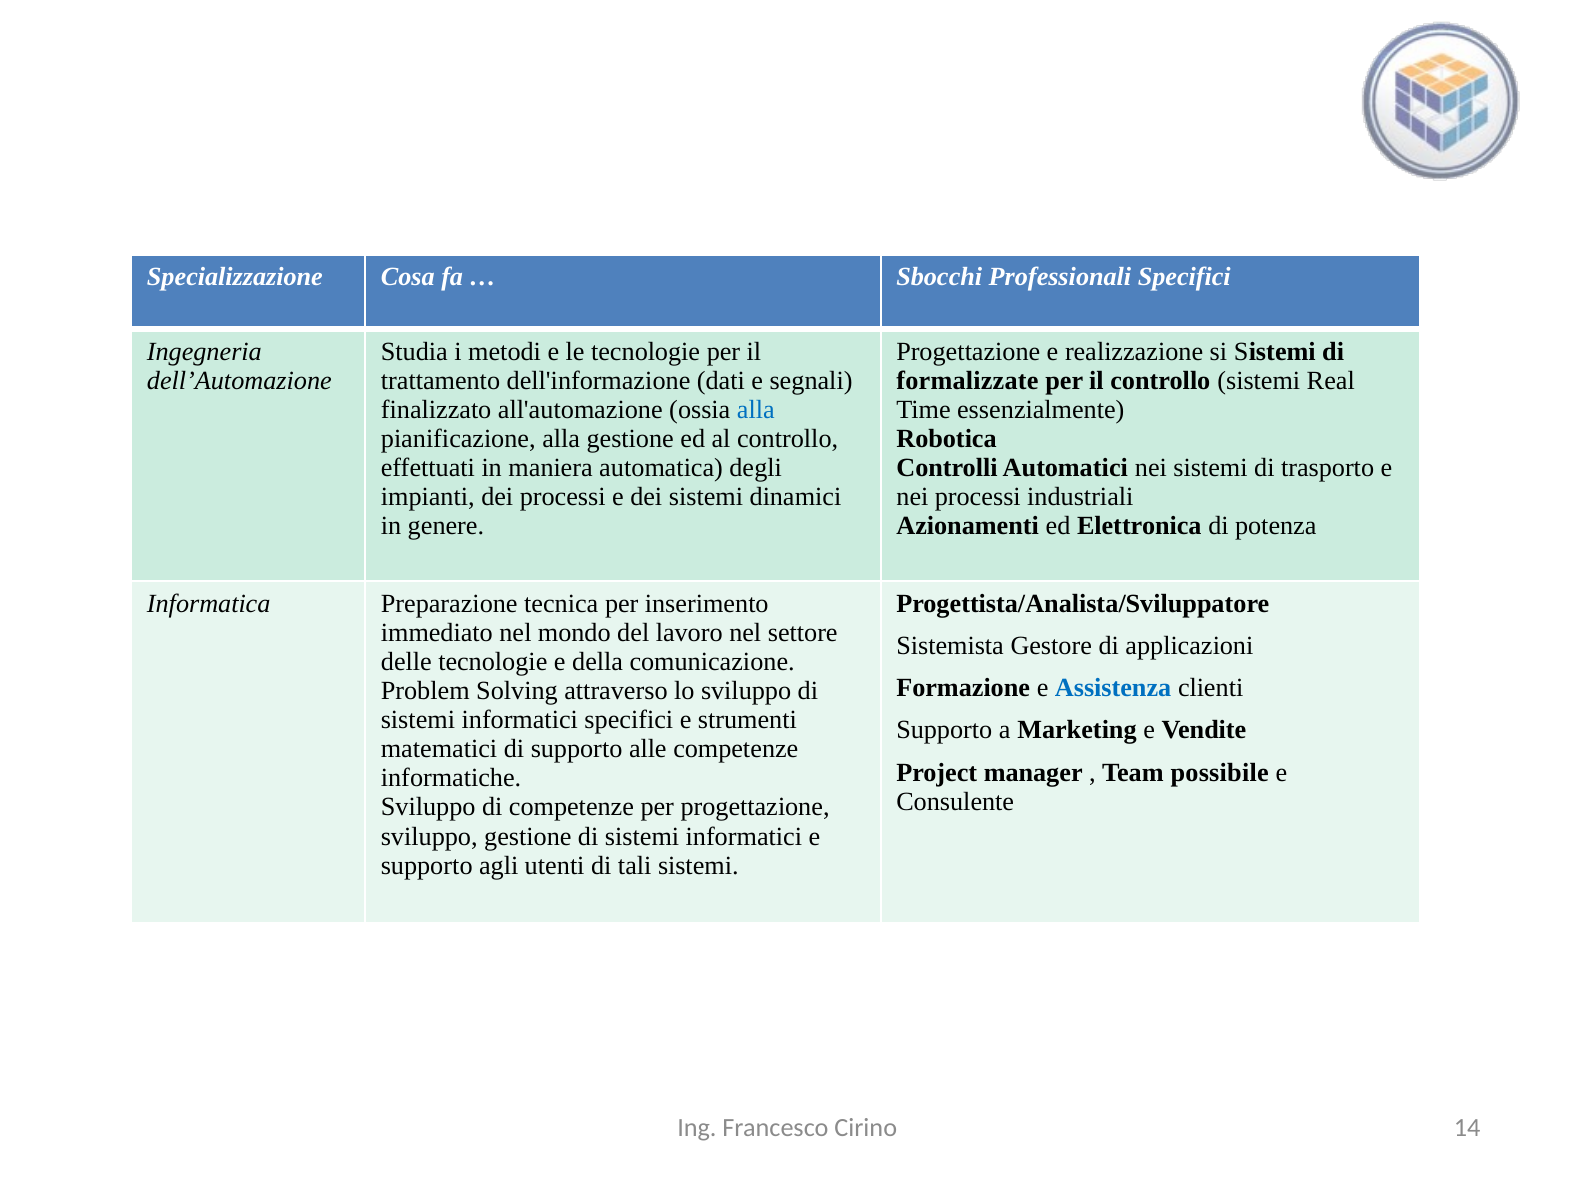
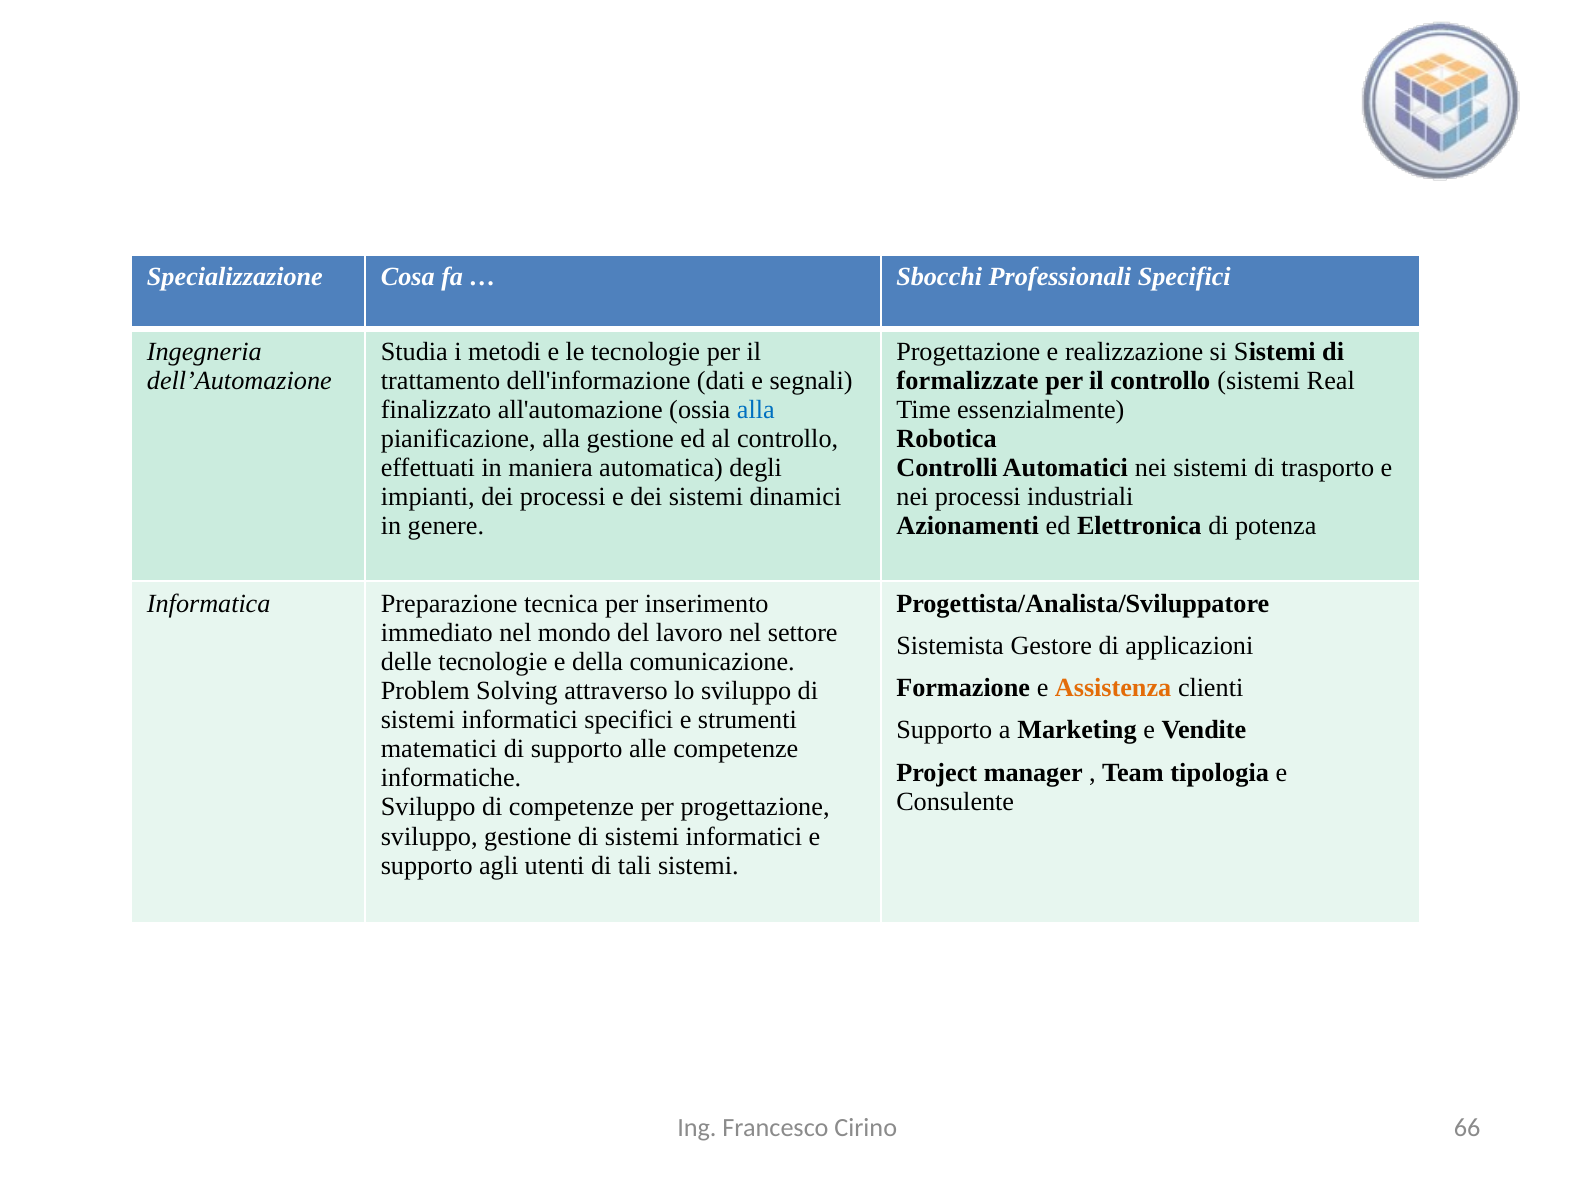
Assistenza colour: blue -> orange (1113, 688)
possibile: possibile -> tipologia (1220, 773)
14: 14 -> 66 (1467, 1128)
